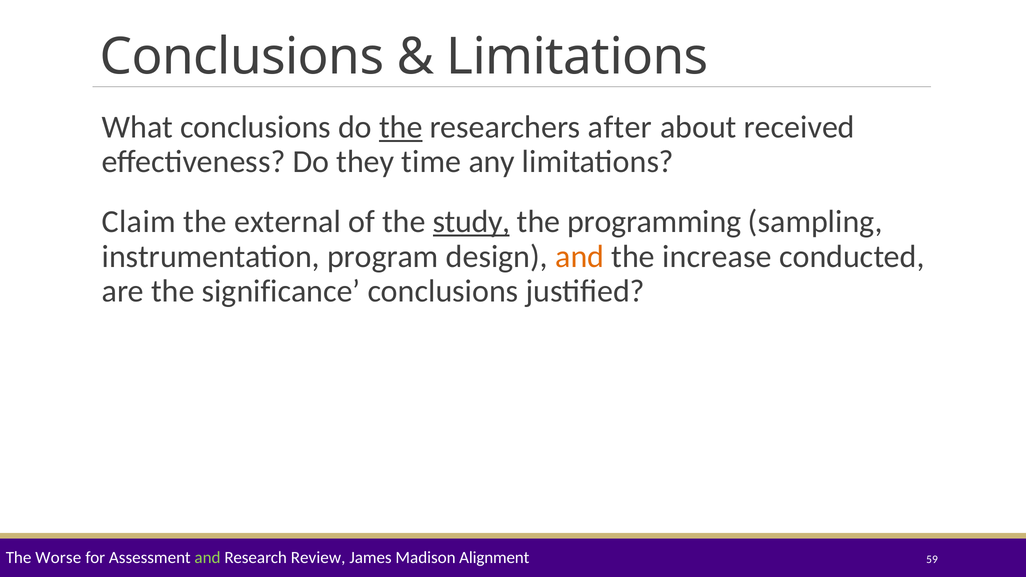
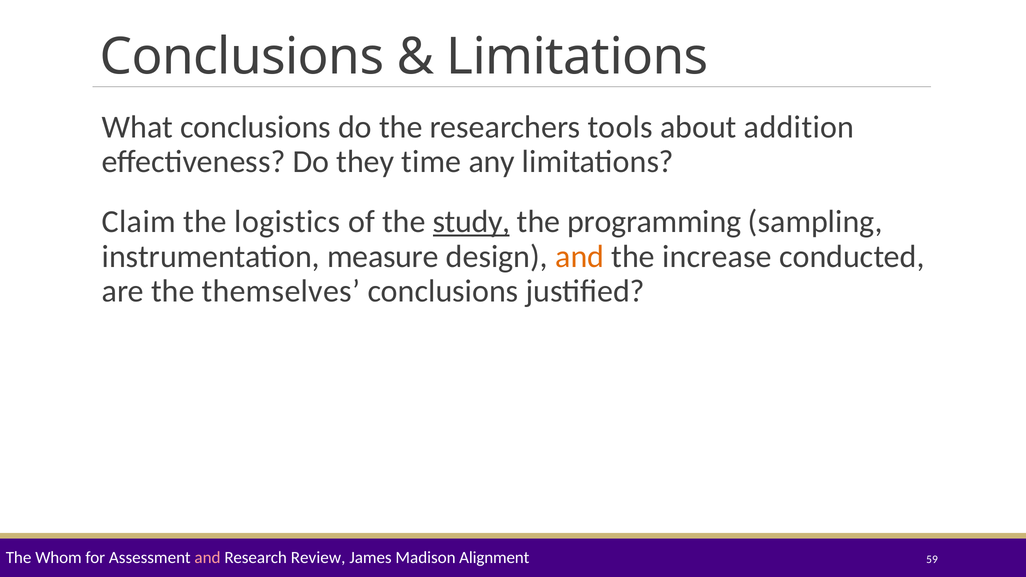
the underline: present -> none (401, 127)
after: after -> tools (620, 127)
received: received -> addition (799, 127)
external: external -> logistics (287, 222)
program: program -> measure (383, 257)
significance: significance -> themselves (281, 291)
Worse: Worse -> Whom (58, 558)
and colour: light green -> pink (208, 558)
